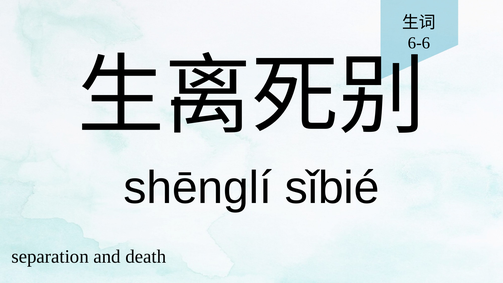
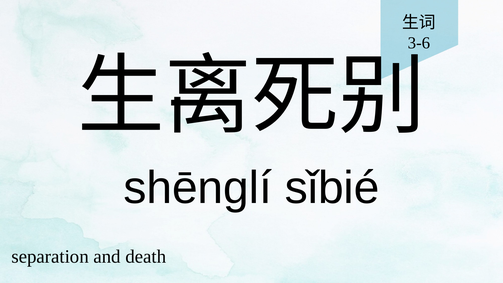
6-6: 6-6 -> 3-6 (419, 43)
